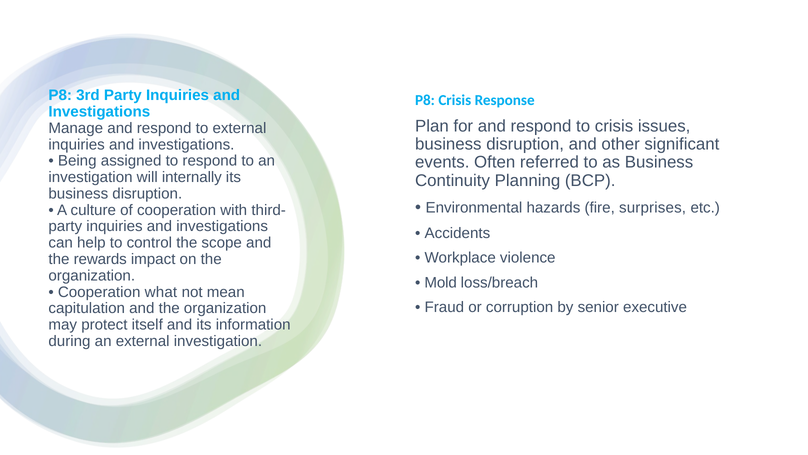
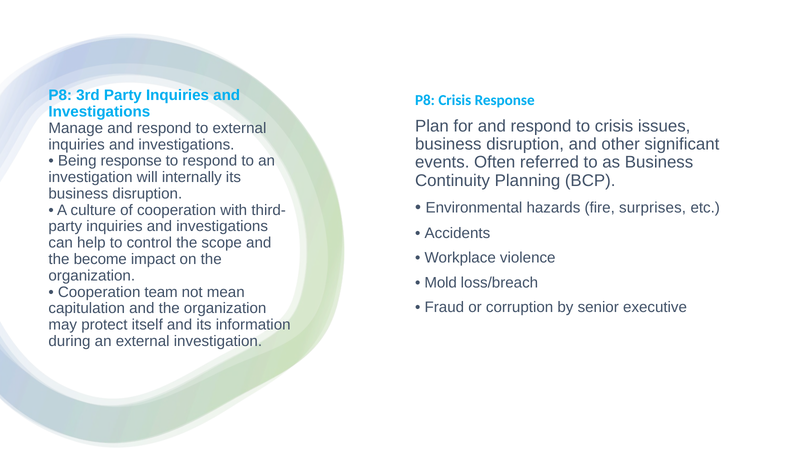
Being assigned: assigned -> response (131, 161)
rewards: rewards -> become (100, 259)
what: what -> team (161, 292)
